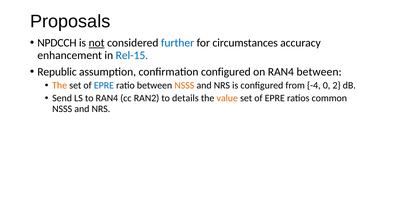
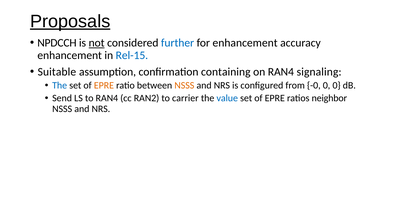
Proposals underline: none -> present (70, 21)
for circumstances: circumstances -> enhancement (245, 43)
Republic: Republic -> Suitable (57, 72)
confirmation configured: configured -> containing (226, 72)
RAN4 between: between -> signaling (319, 72)
The colour: orange -> blue (60, 85)
EPRE colour: blue -> orange (104, 85)
-4: -4 -> -0 (314, 85)
0 2: 2 -> 0 (337, 85)
details: details -> carrier (185, 98)
value colour: orange -> blue (227, 98)
common: common -> neighbor (329, 98)
